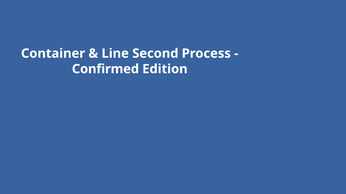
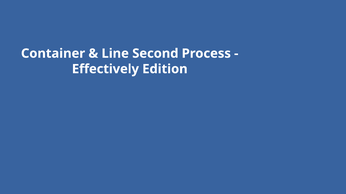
Confirmed: Confirmed -> Effectively (105, 69)
